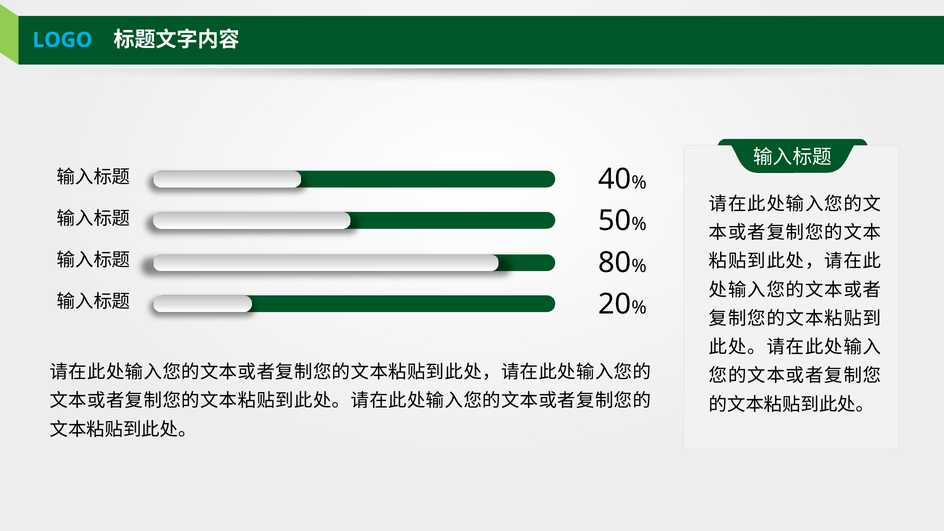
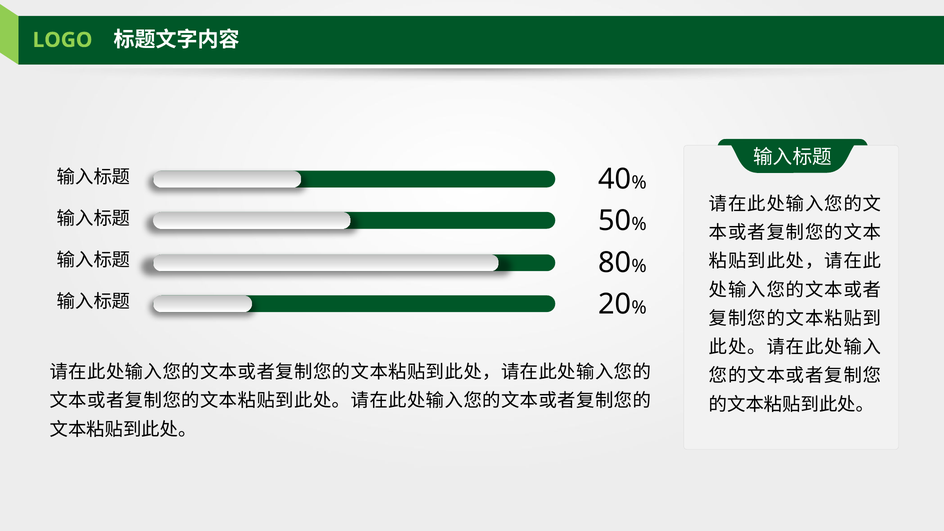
LOGO colour: light blue -> light green (63, 40)
